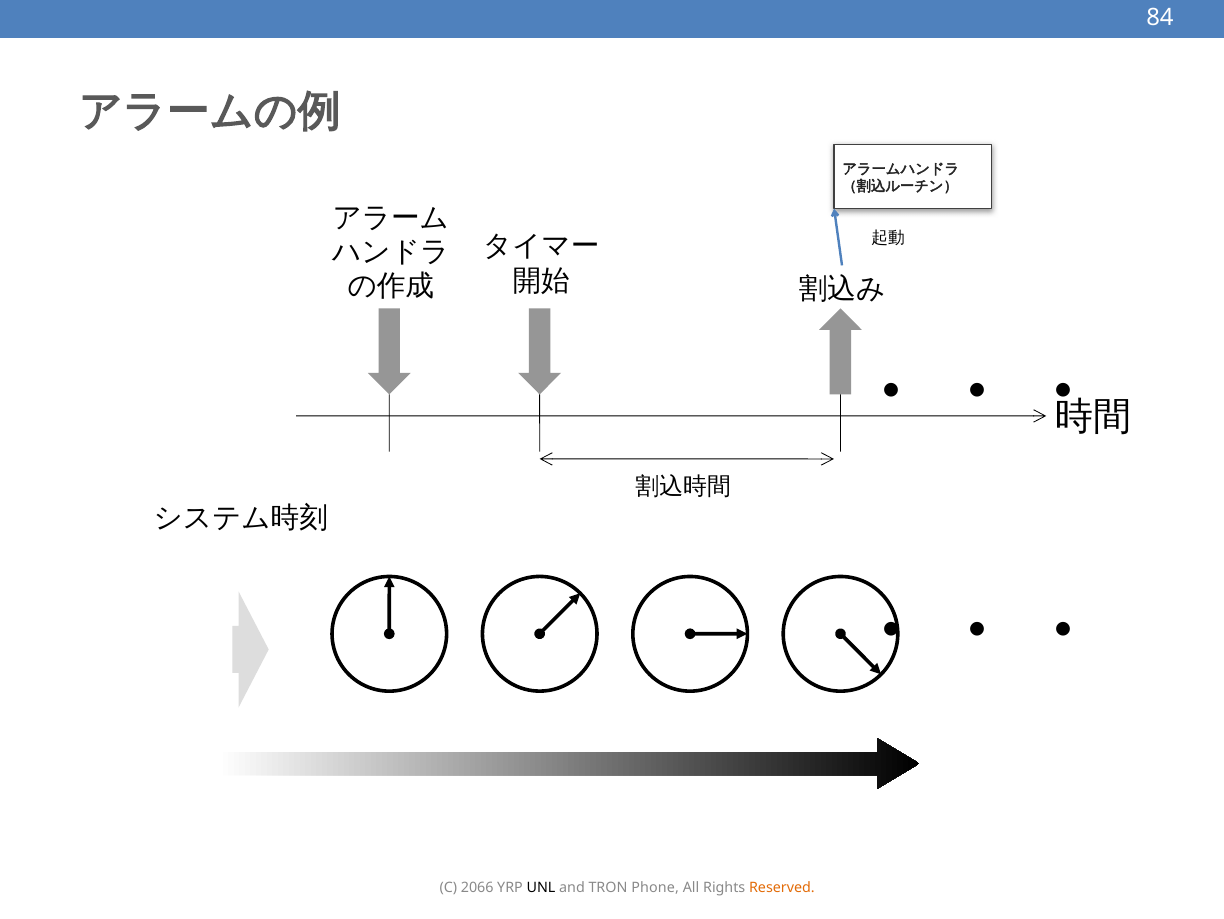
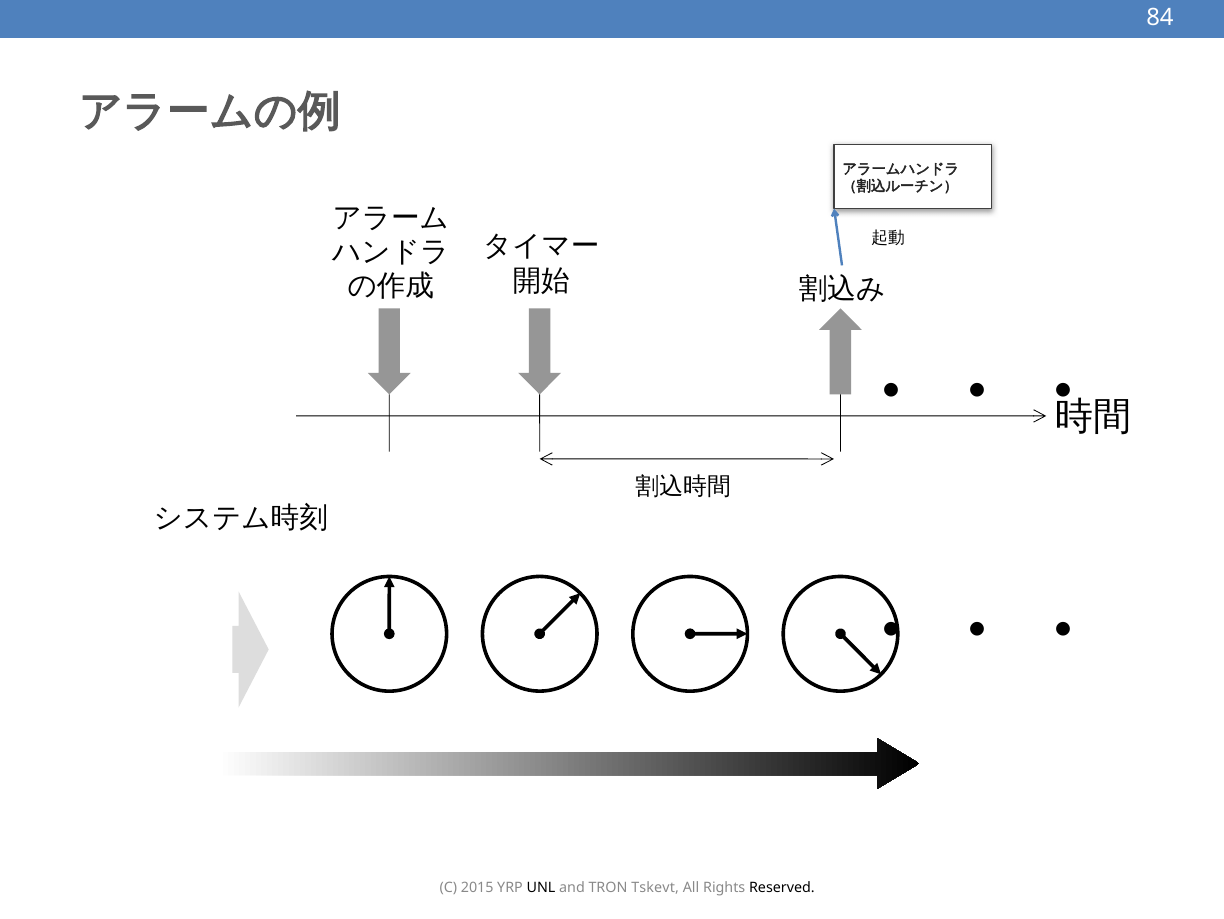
2066: 2066 -> 2015 (477, 887)
Phone: Phone -> Tskevt (655, 887)
Reserved colour: orange -> black (782, 887)
